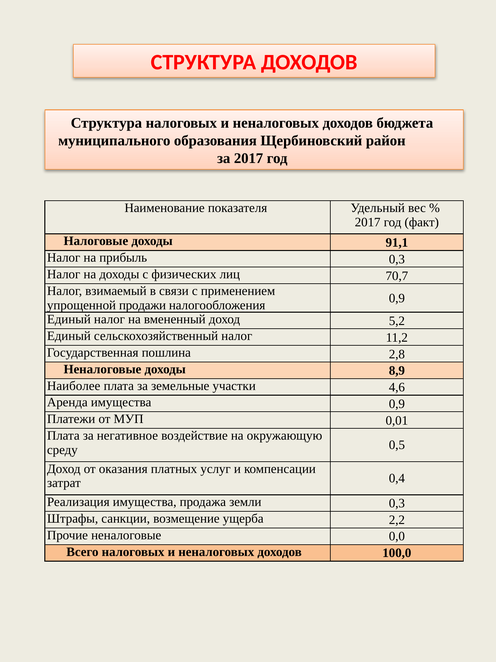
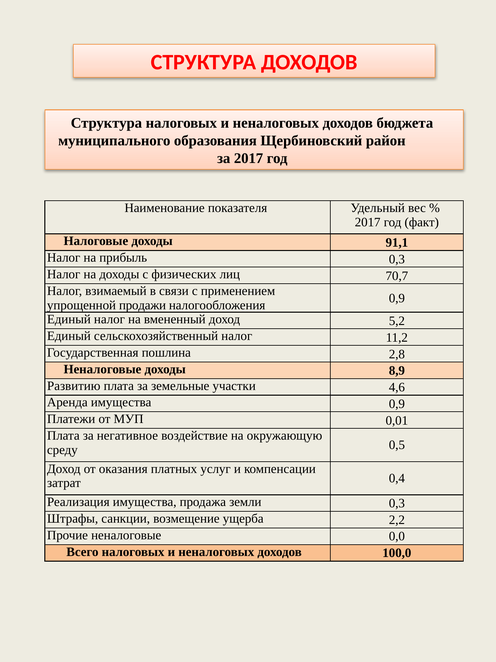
Наиболее: Наиболее -> Развитию (74, 385)
